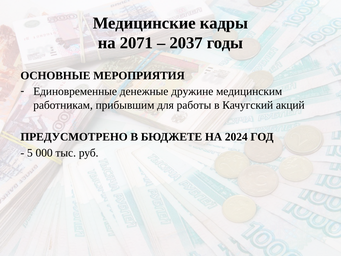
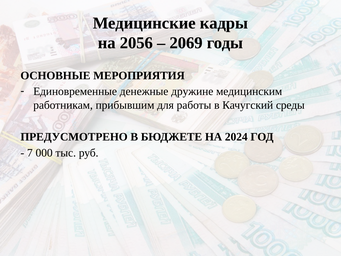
2071: 2071 -> 2056 (136, 43)
2037: 2037 -> 2069 (186, 43)
акций: акций -> среды (290, 105)
5: 5 -> 7 (30, 153)
